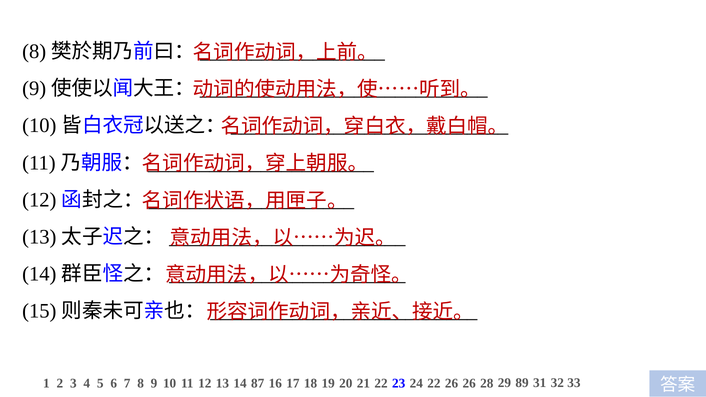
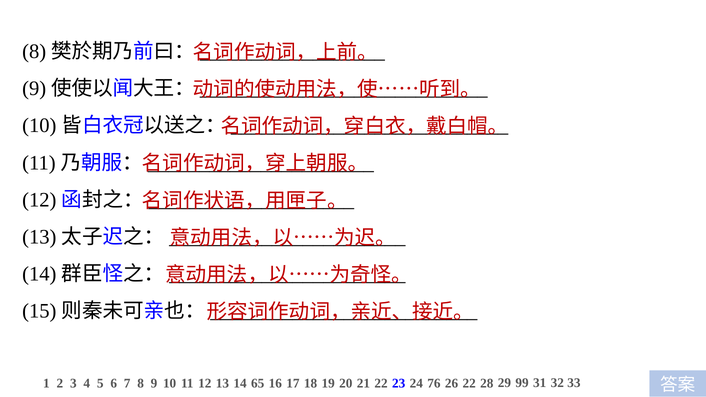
87: 87 -> 65 (258, 384)
24 22: 22 -> 76 (434, 384)
26 26: 26 -> 22 (469, 384)
89: 89 -> 99 (522, 383)
